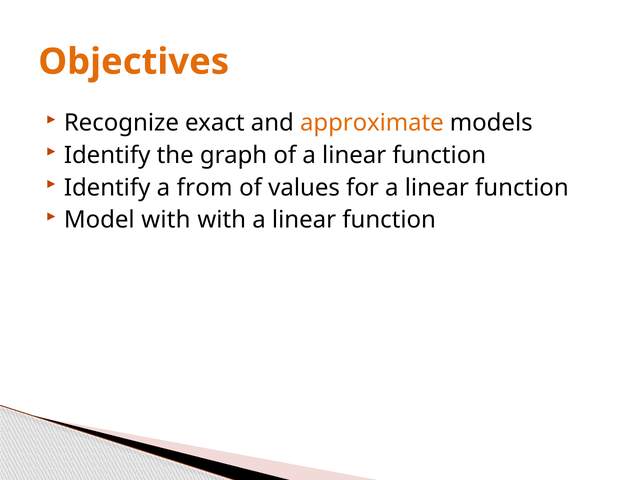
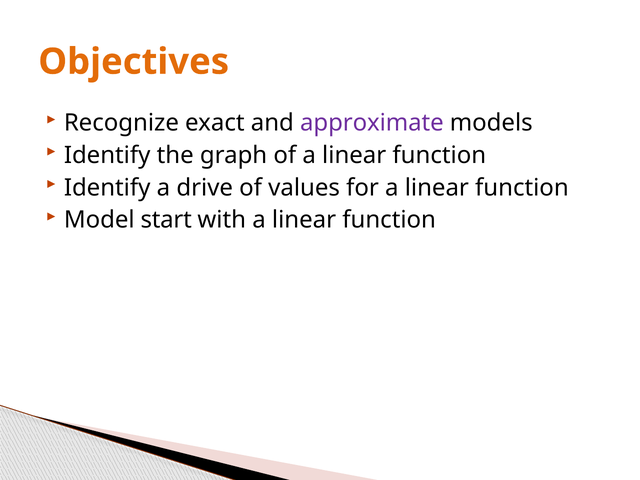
approximate colour: orange -> purple (372, 123)
from: from -> drive (205, 188)
Model with: with -> start (166, 220)
